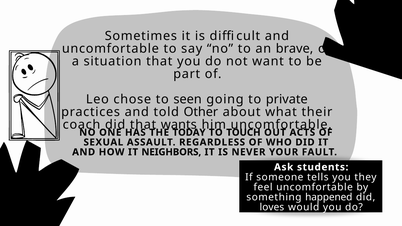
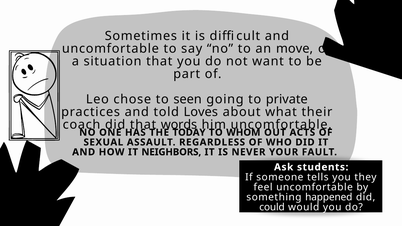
brave: brave -> move (295, 49)
Other: Other -> Loves (201, 112)
wants: wants -> words (179, 125)
TOUCH: TOUCH -> WHOM (243, 133)
loves: loves -> could (272, 207)
